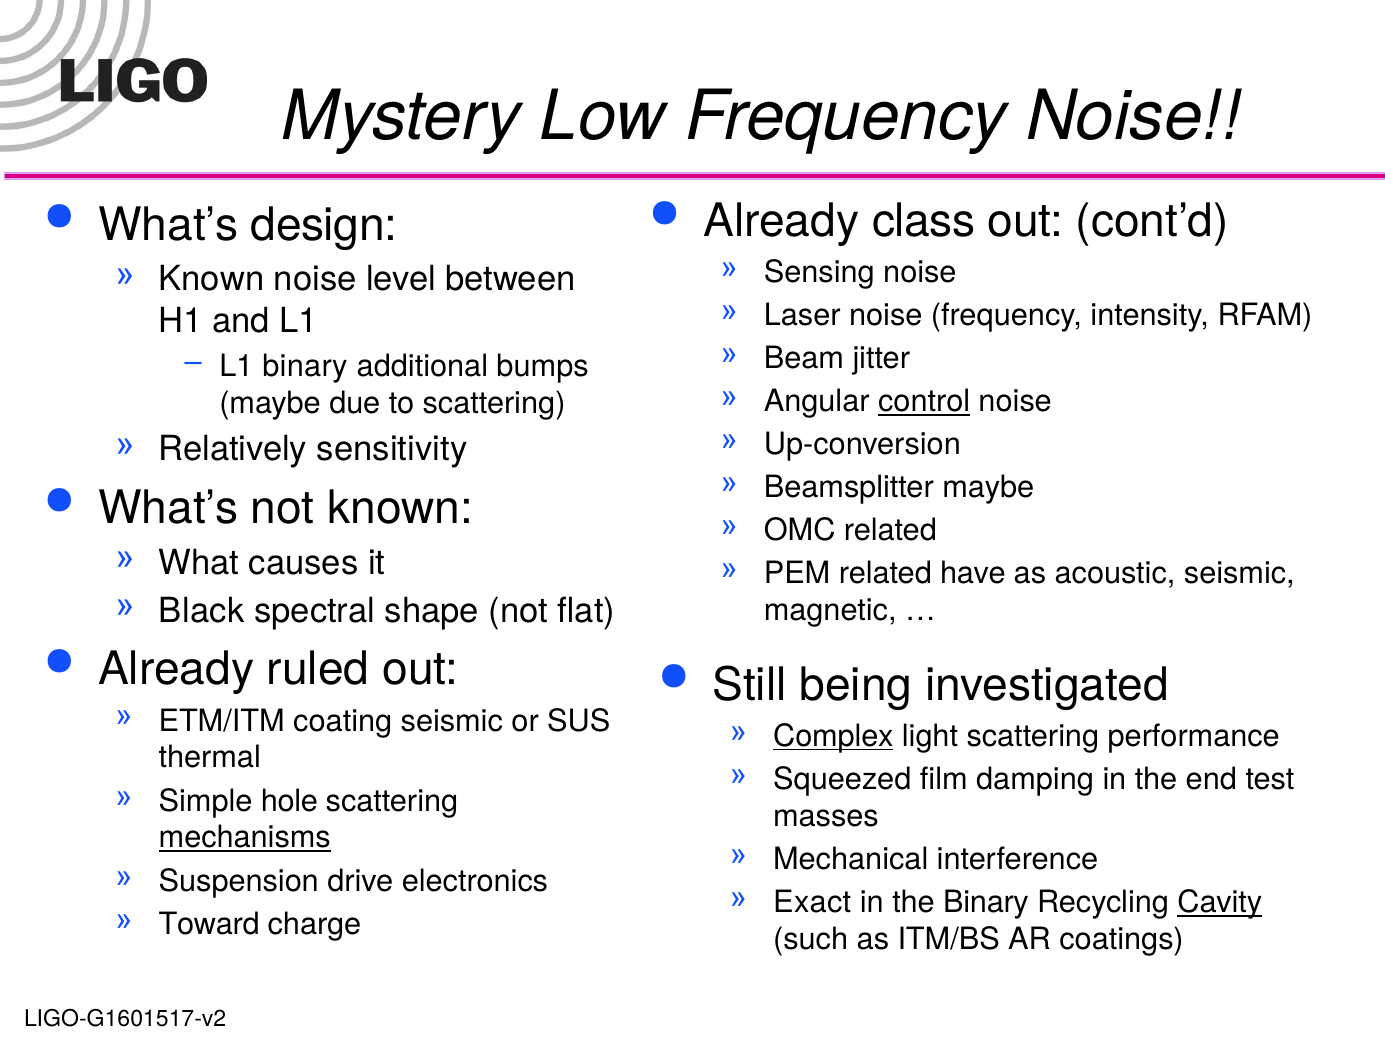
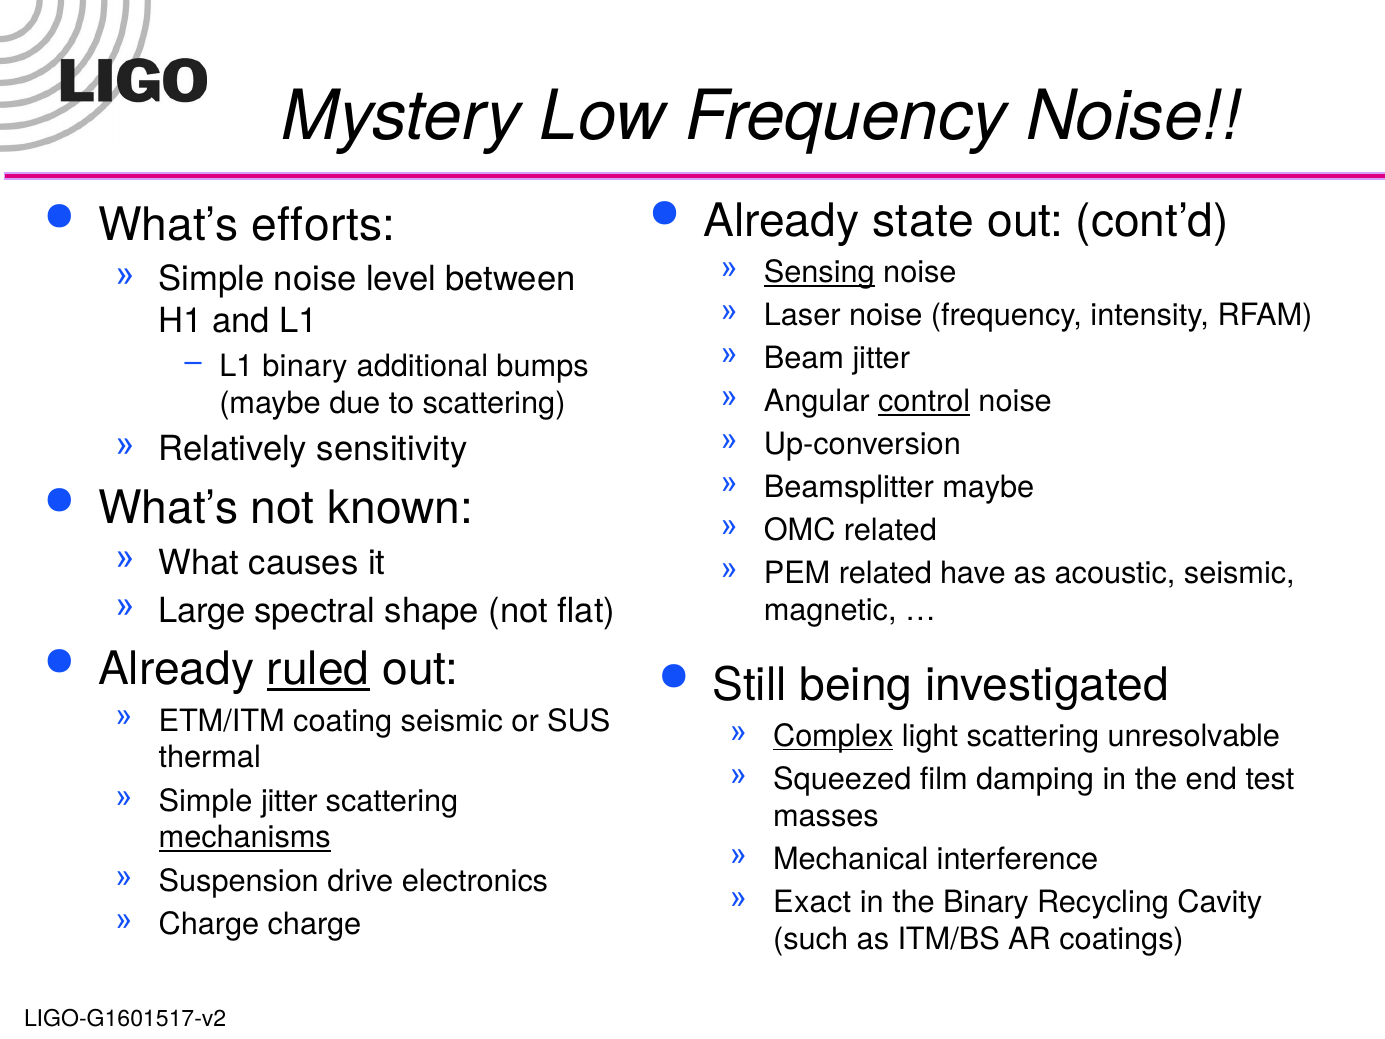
class: class -> state (923, 221)
design: design -> efforts (324, 225)
Sensing underline: none -> present (819, 272)
Known: Known -> Simple (212, 279)
Black: Black -> Large (202, 611)
ruled underline: none -> present (318, 670)
performance: performance -> unresolvable (1194, 736)
Simple hole: hole -> jitter (289, 801)
Cavity underline: present -> none (1220, 902)
Toward: Toward -> Charge (209, 924)
